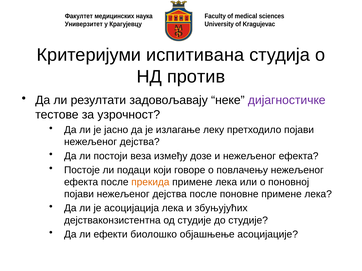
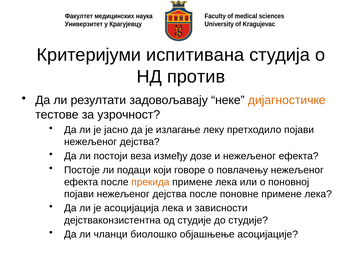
дијагностичке colour: purple -> orange (287, 100)
збуњујућих: збуњујућих -> зависности (221, 209)
ефекти: ефекти -> чланци (111, 235)
